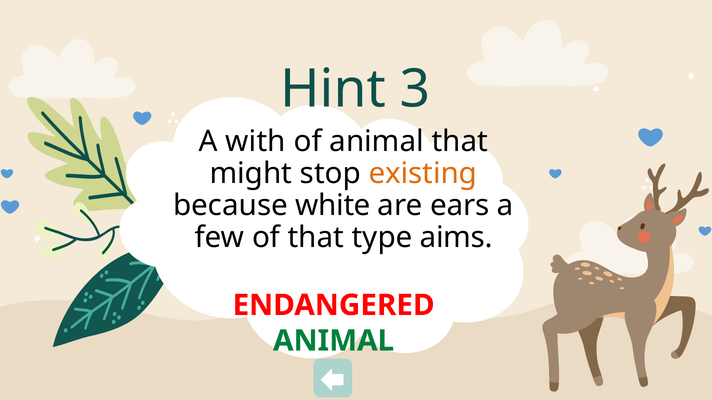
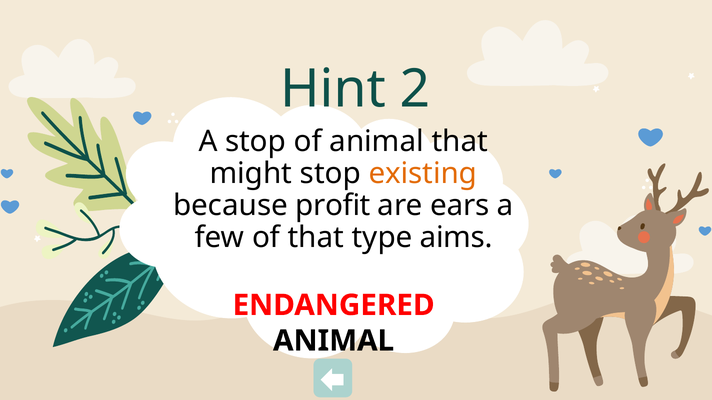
3: 3 -> 2 (415, 89)
A with: with -> stop (256, 142)
white: white -> profit (333, 206)
ANIMAL colour: green -> black (334, 341)
